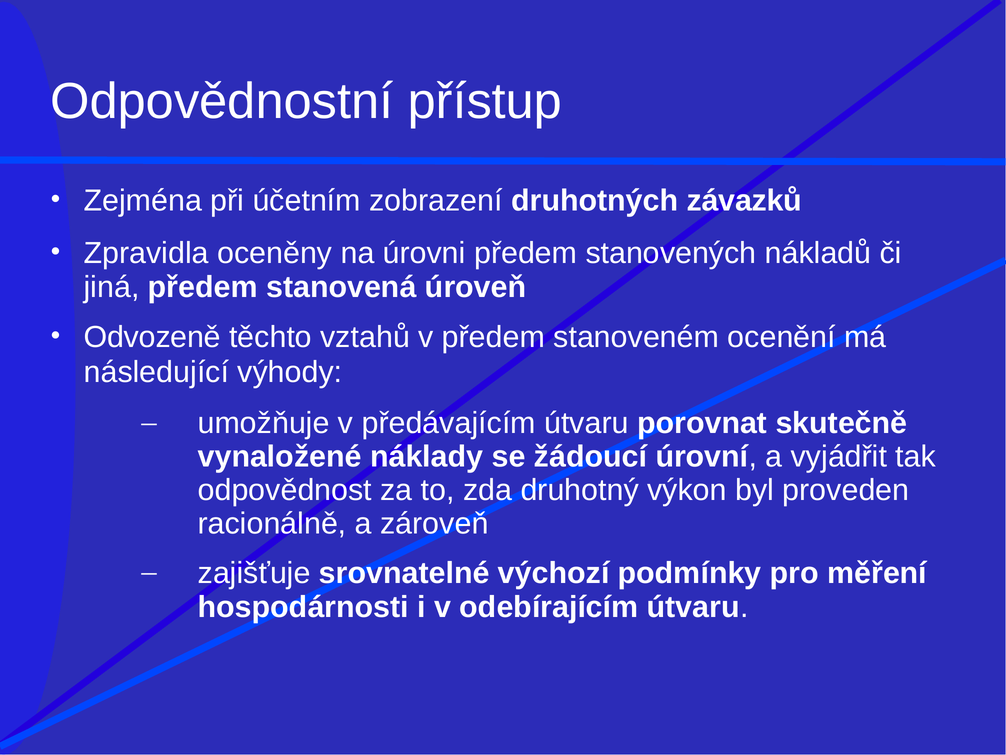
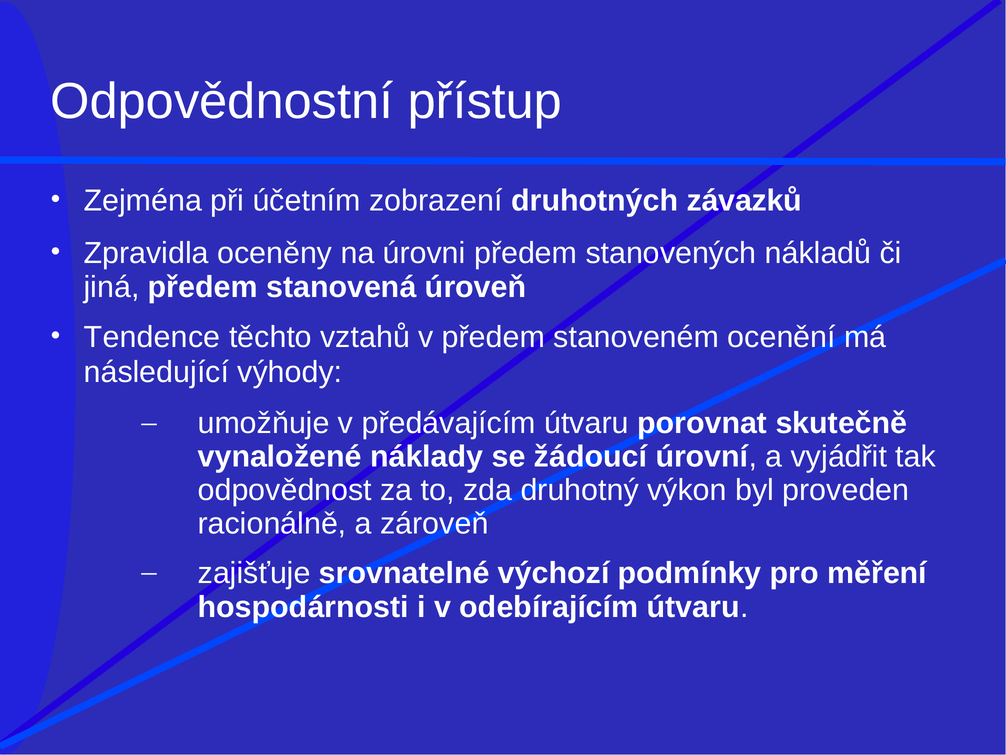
Odvozeně: Odvozeně -> Tendence (152, 337)
